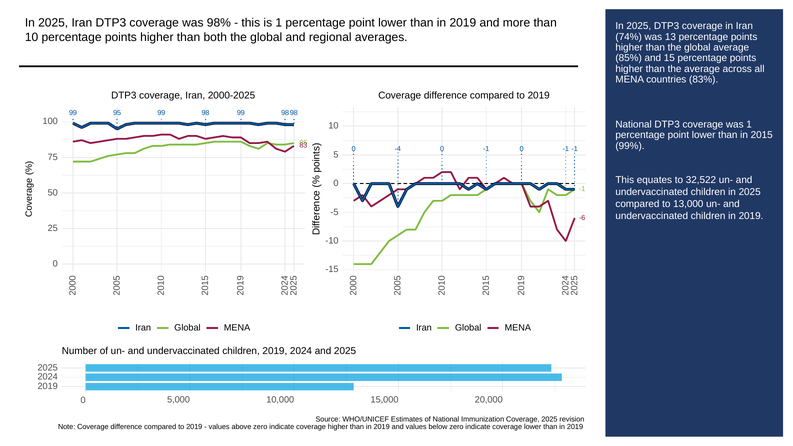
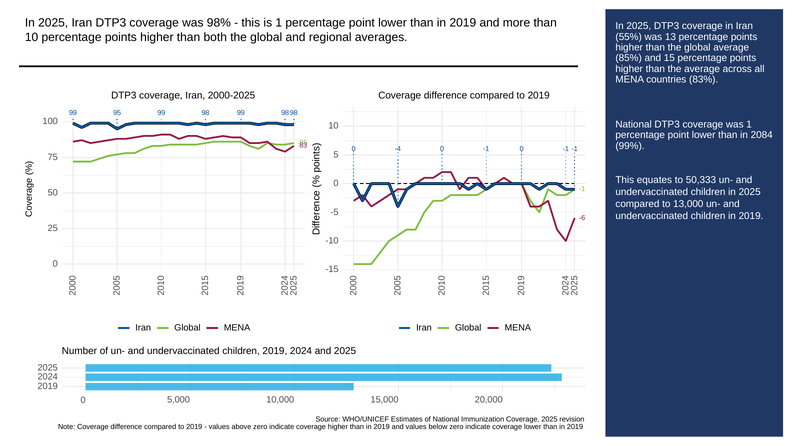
74%: 74% -> 55% (629, 37)
2015: 2015 -> 2084 (762, 135)
32,522: 32,522 -> 50,333 (701, 180)
